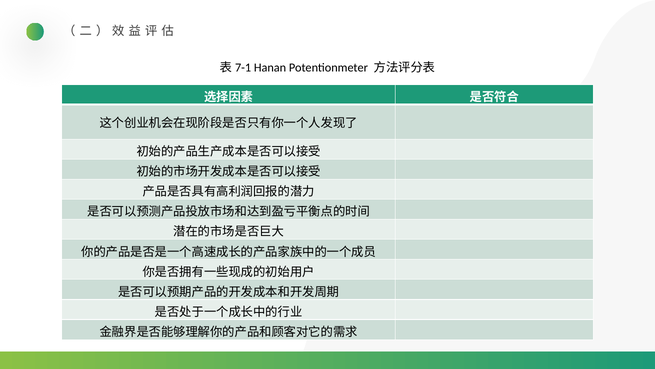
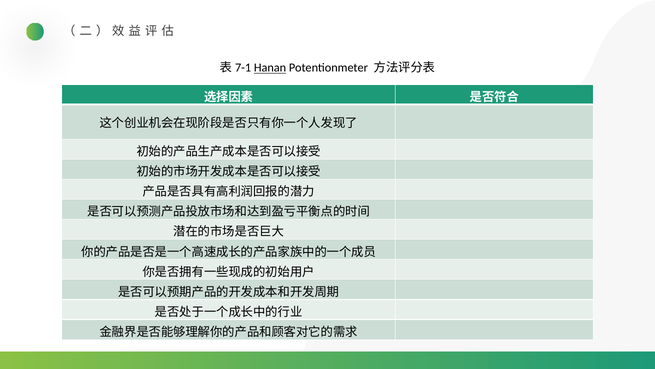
Hanan underline: none -> present (270, 68)
